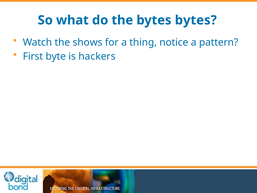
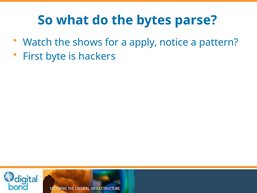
bytes bytes: bytes -> parse (196, 20)
thing: thing -> apply (143, 42)
